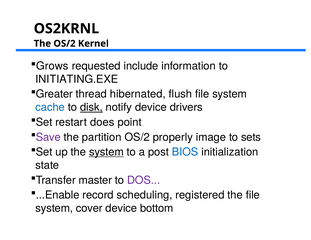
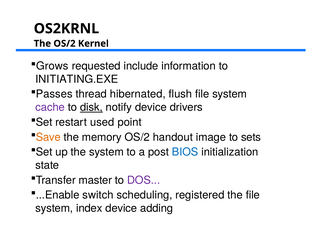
Greater: Greater -> Passes (54, 94)
cache colour: blue -> purple (50, 108)
does: does -> used (102, 122)
Save colour: purple -> orange (48, 137)
partition: partition -> memory (102, 137)
properly: properly -> handout (173, 137)
system underline: present -> none (106, 152)
record: record -> switch (98, 195)
cover: cover -> index (89, 209)
bottom: bottom -> adding (157, 209)
